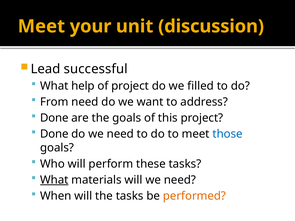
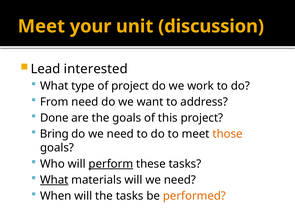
successful: successful -> interested (96, 69)
help: help -> type (83, 86)
filled: filled -> work (201, 86)
Done: Done -> Bring (54, 134)
those colour: blue -> orange (228, 134)
perform underline: none -> present (111, 164)
